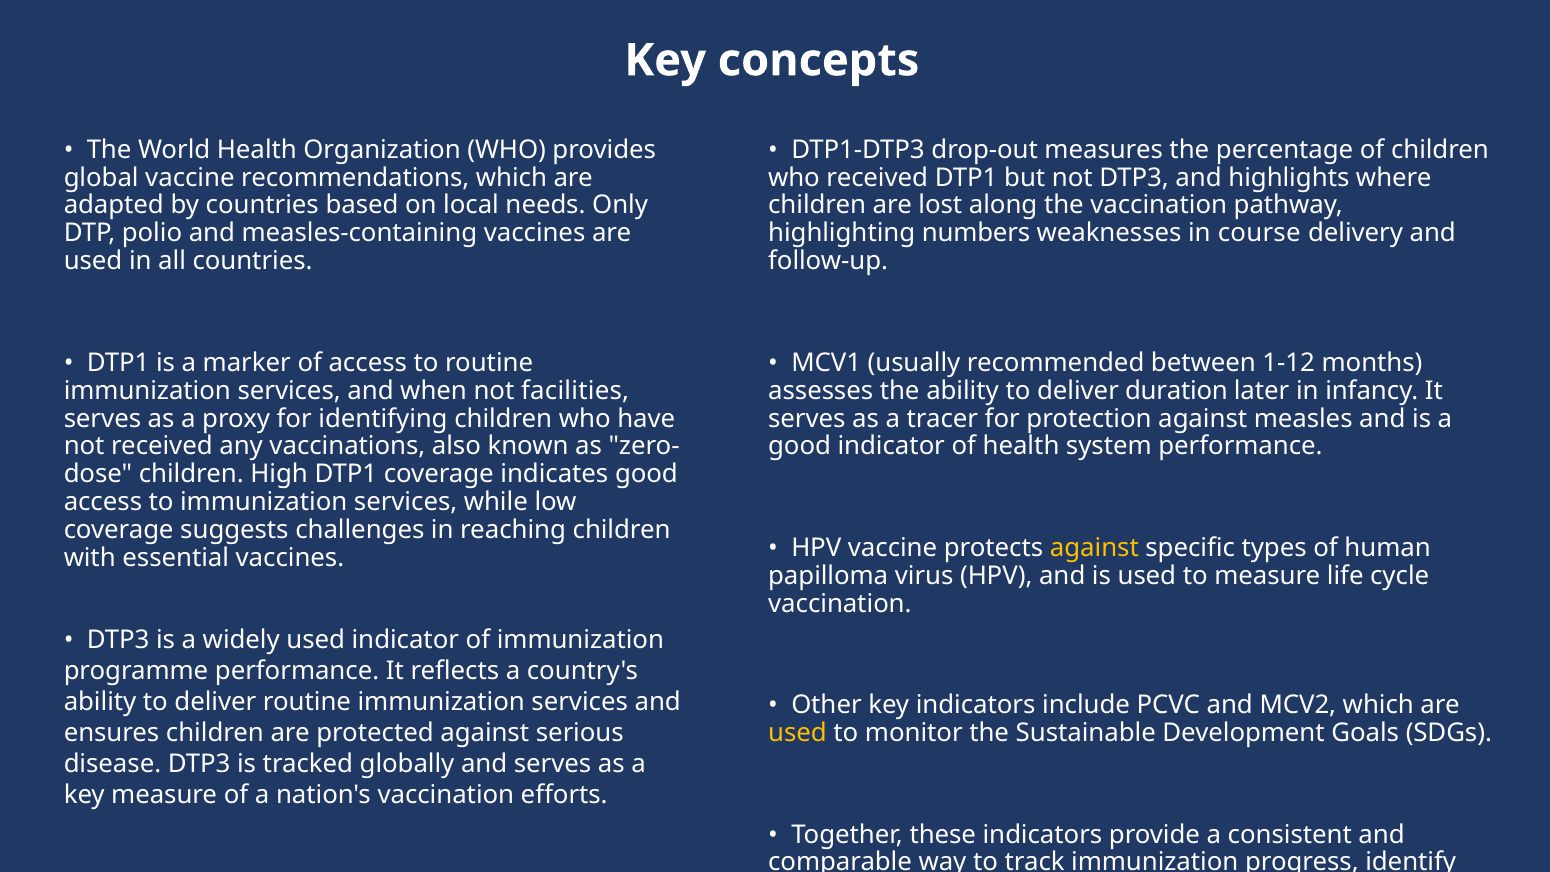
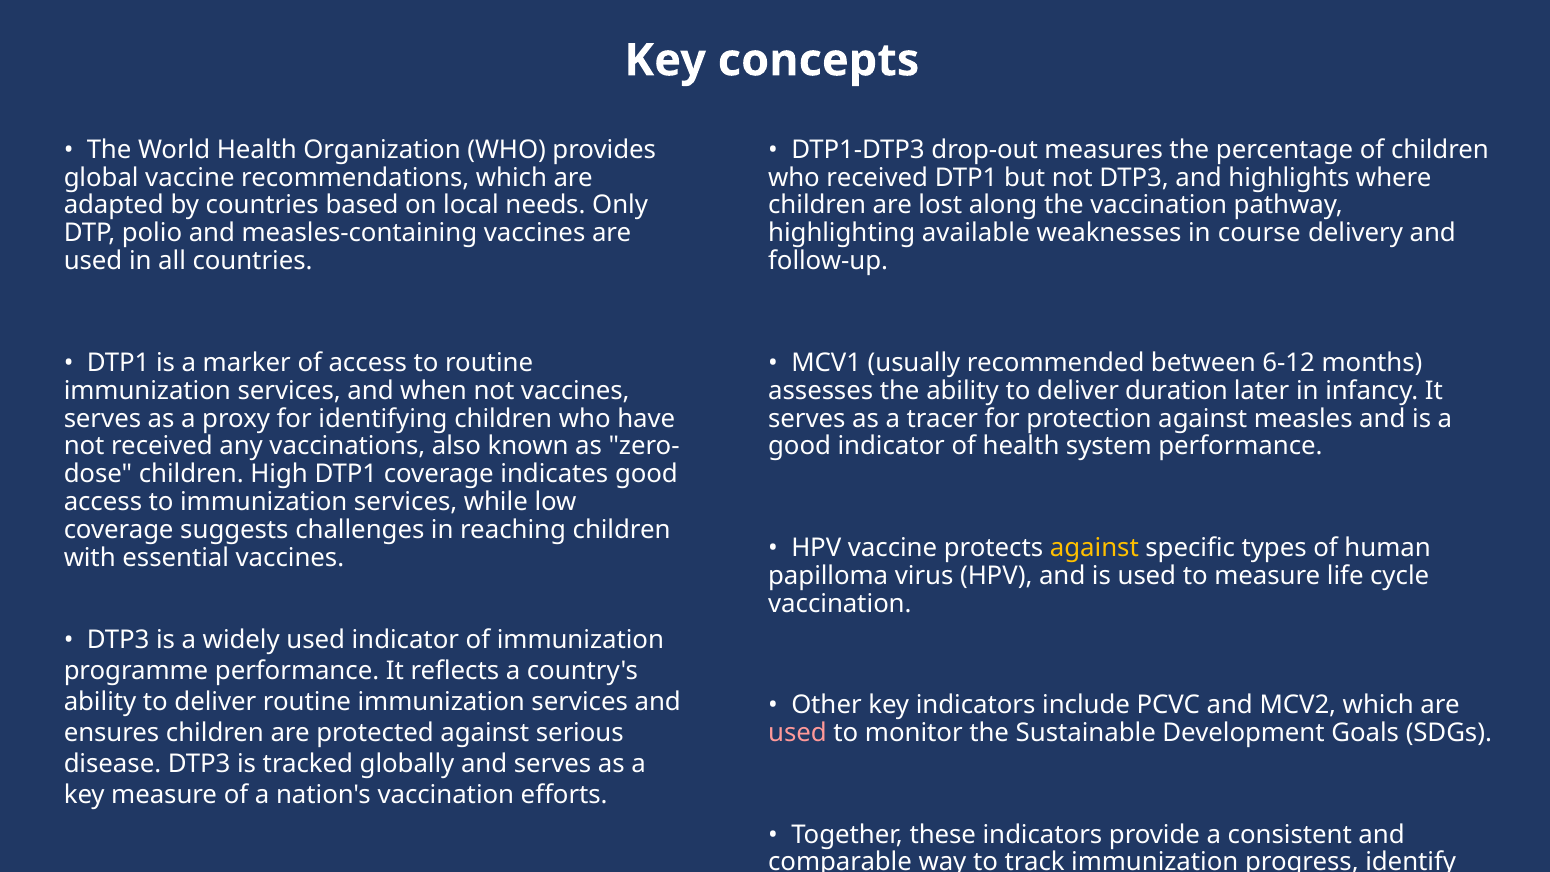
numbers: numbers -> available (976, 233)
1-12: 1-12 -> 6-12 (1289, 363)
not facilities: facilities -> vaccines (575, 391)
used colour: yellow -> pink (797, 733)
